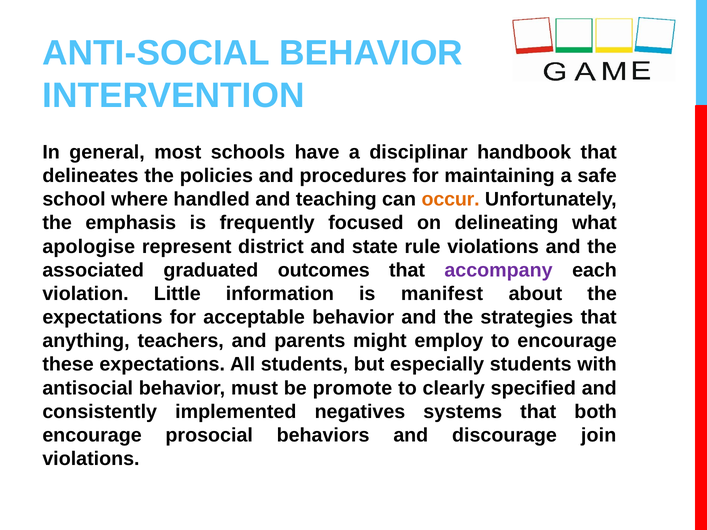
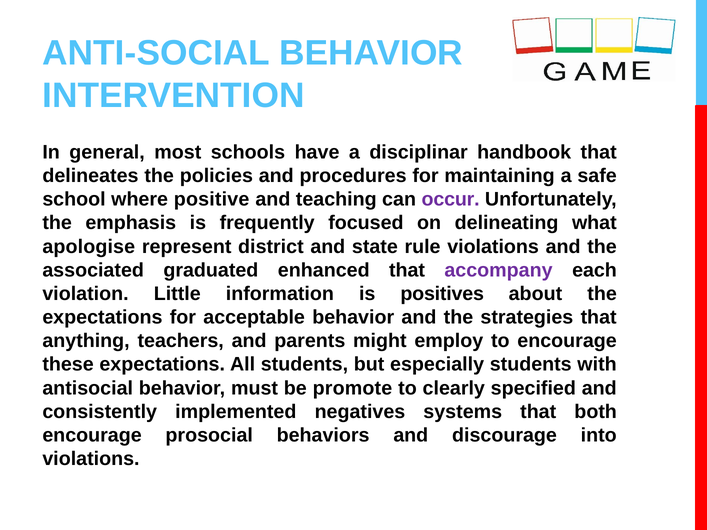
handled: handled -> positive (212, 199)
occur colour: orange -> purple (451, 199)
outcomes: outcomes -> enhanced (324, 270)
manifest: manifest -> positives (442, 294)
join: join -> into (599, 435)
